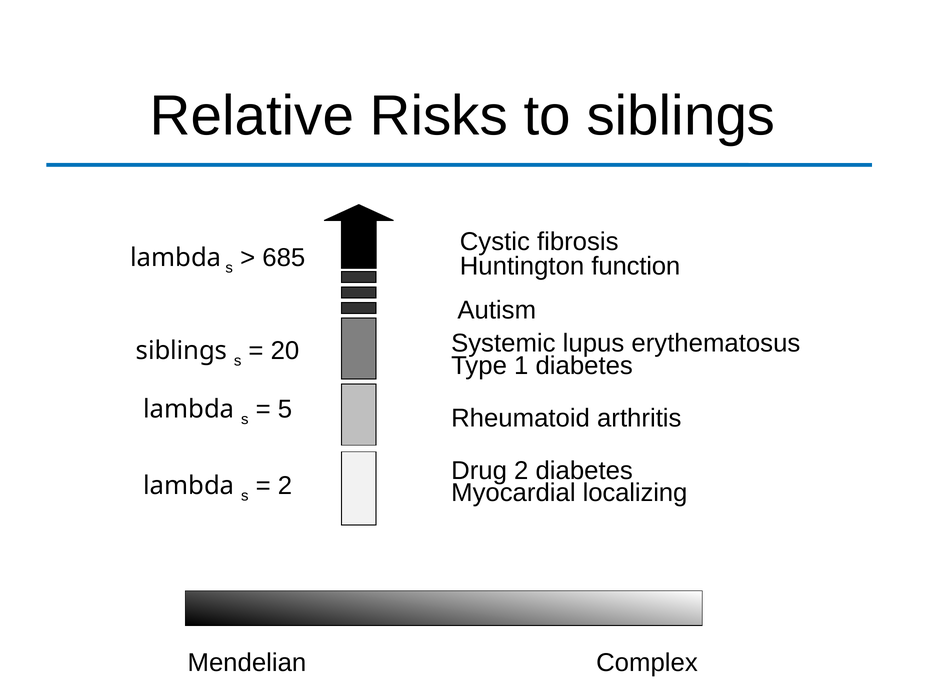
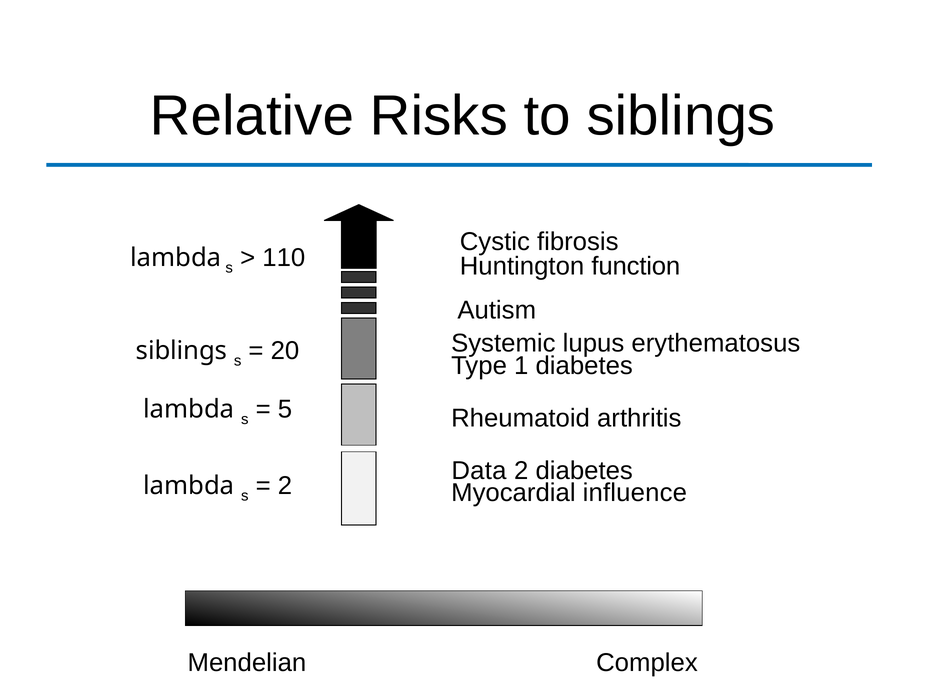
685: 685 -> 110 (284, 258)
Drug: Drug -> Data (479, 470)
localizing: localizing -> influence (635, 492)
